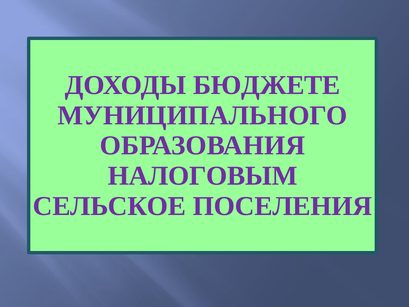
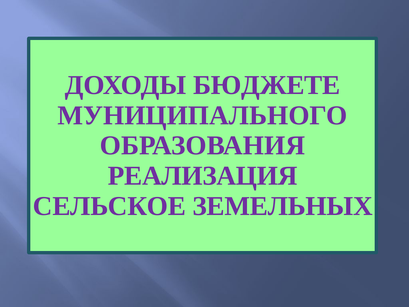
НАЛОГОВЫМ: НАЛОГОВЫМ -> РЕАЛИЗАЦИЯ (203, 176)
ПОСЕЛЕНИЯ: ПОСЕЛЕНИЯ -> ЗЕМЕЛЬНЫХ (283, 206)
